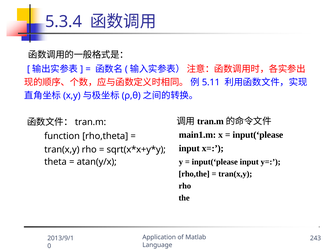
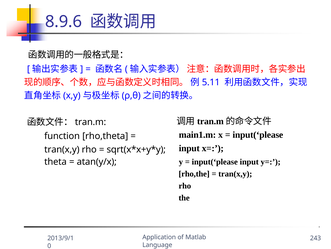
5.3.4: 5.3.4 -> 8.9.6 (64, 22)
